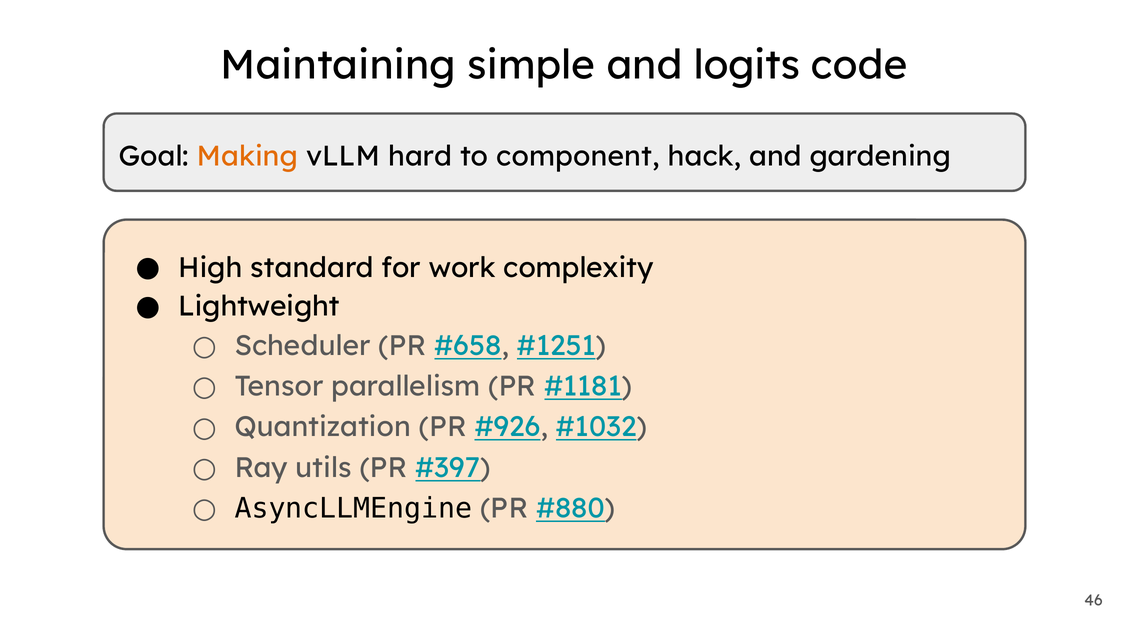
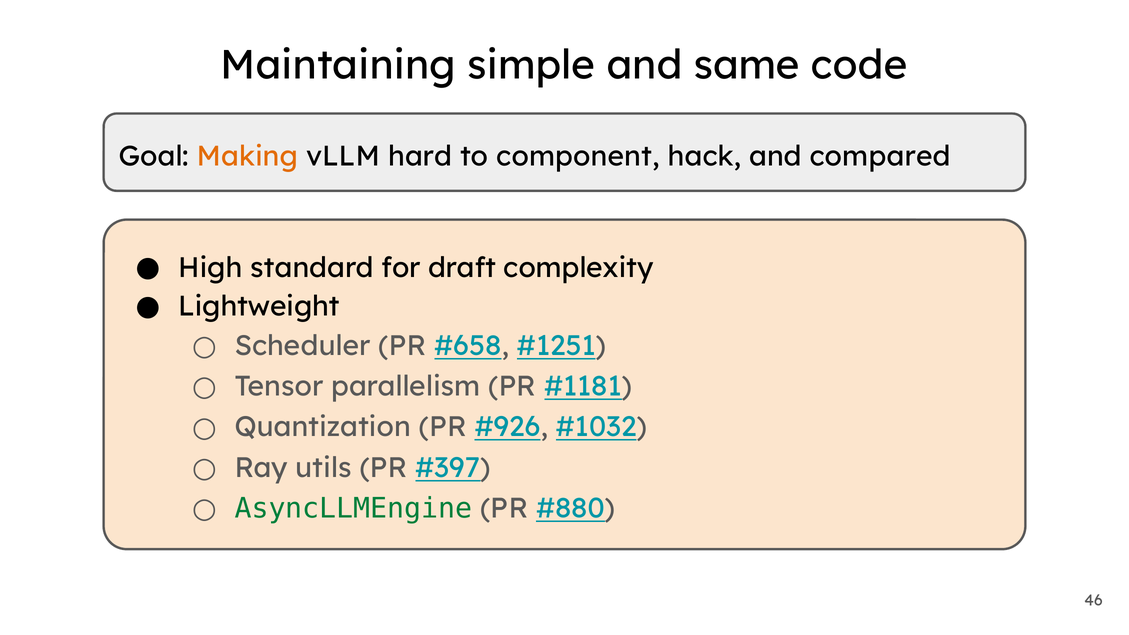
logits: logits -> same (747, 65)
gardening: gardening -> compared (880, 157)
work: work -> draft (462, 268)
AsyncLLMEngine colour: black -> green (353, 509)
